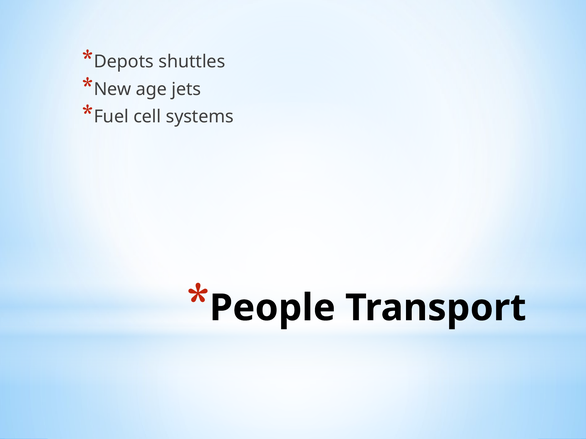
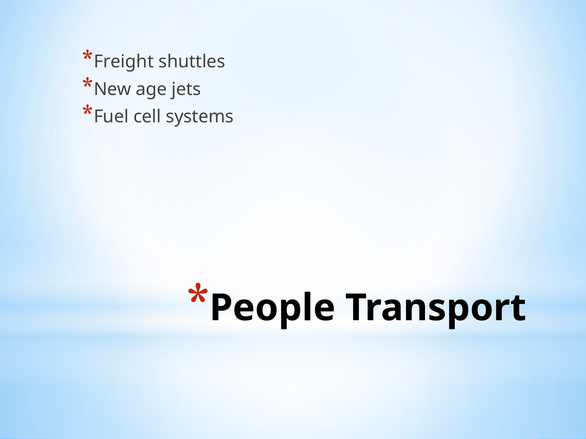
Depots: Depots -> Freight (124, 62)
